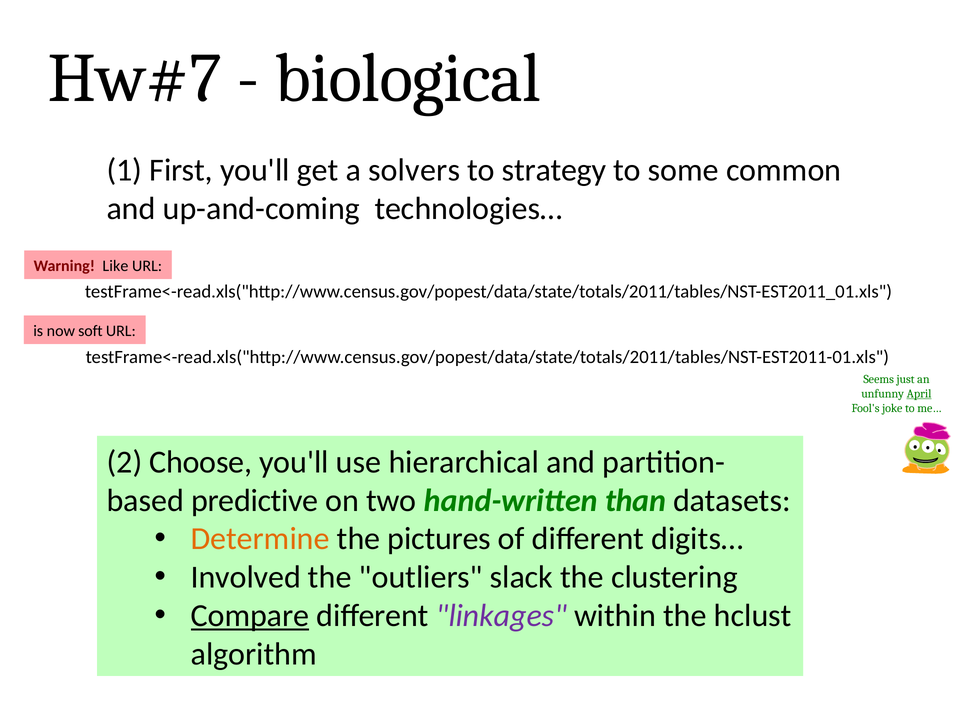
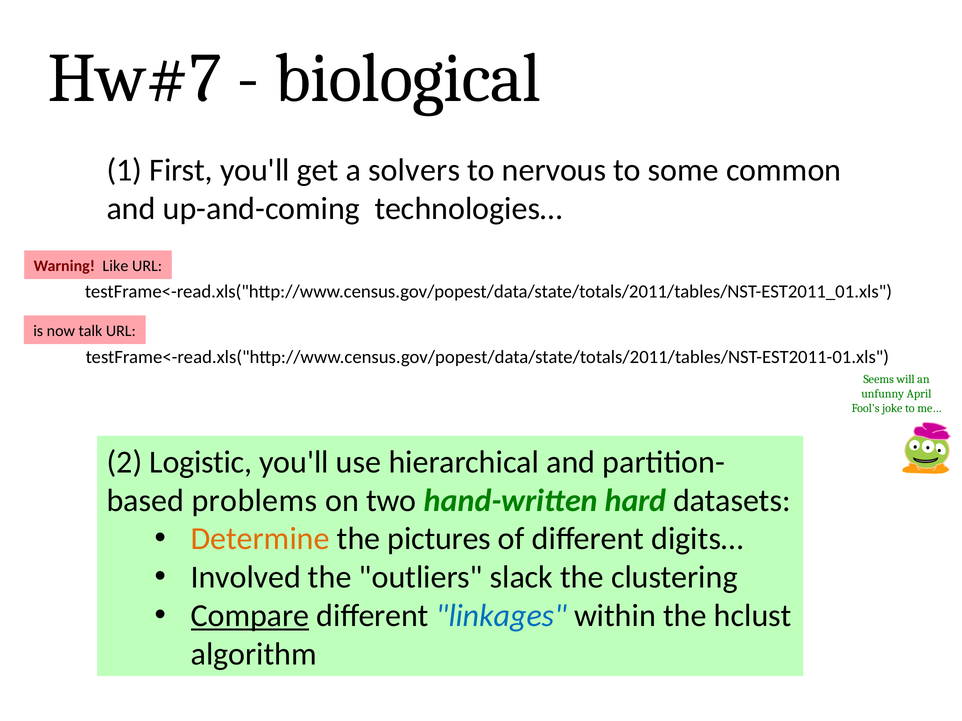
strategy: strategy -> nervous (554, 170)
soft: soft -> talk (90, 331)
just: just -> will (906, 380)
April underline: present -> none (919, 394)
Choose: Choose -> Logistic (201, 462)
predictive: predictive -> problems (254, 501)
than: than -> hard (636, 501)
linkages colour: purple -> blue (501, 616)
